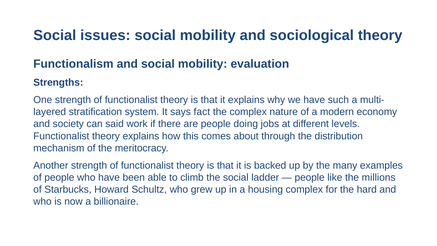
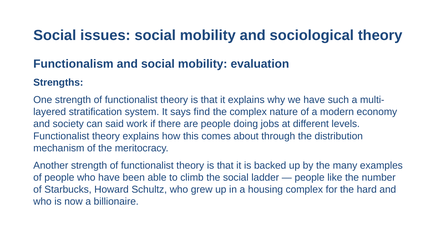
fact: fact -> find (202, 112)
millions: millions -> number (379, 177)
